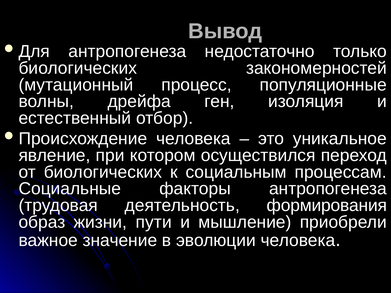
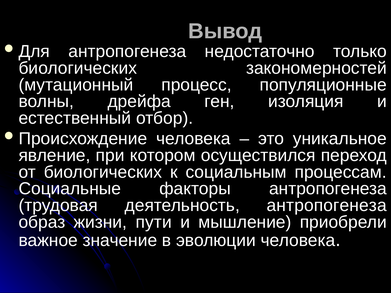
деятельность формирования: формирования -> антропогенеза (327, 206)
